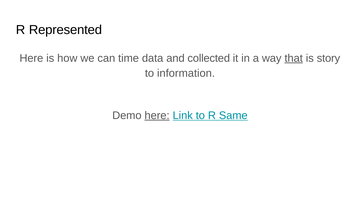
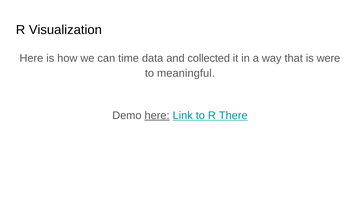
Represented: Represented -> Visualization (65, 30)
that underline: present -> none (294, 58)
story: story -> were (328, 58)
information: information -> meaningful (186, 73)
Same: Same -> There (233, 116)
